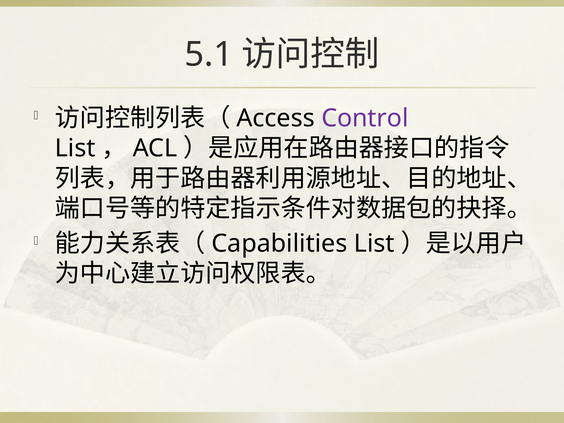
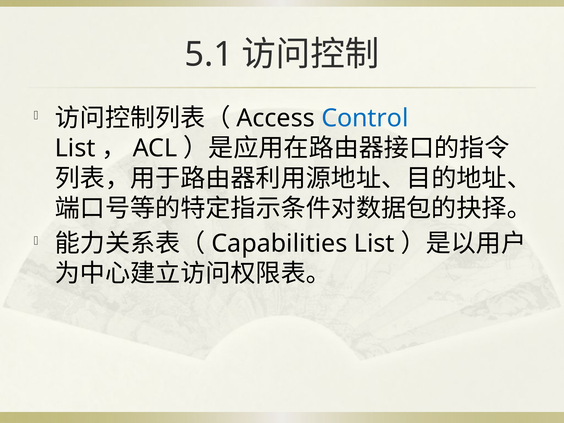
Control colour: purple -> blue (365, 118)
